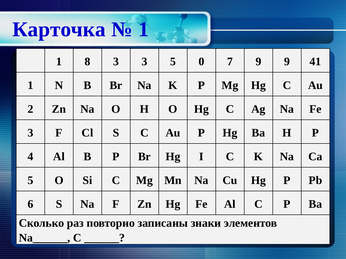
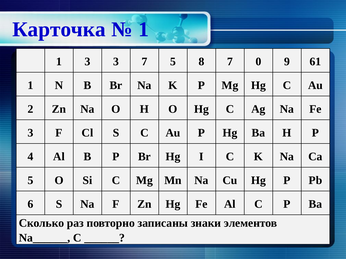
1 8: 8 -> 3 (87, 62)
3 3: 3 -> 7 (144, 62)
0: 0 -> 8 (201, 62)
7 9: 9 -> 0 (258, 62)
41: 41 -> 61 (315, 62)
